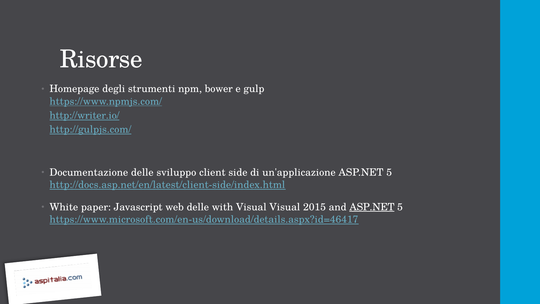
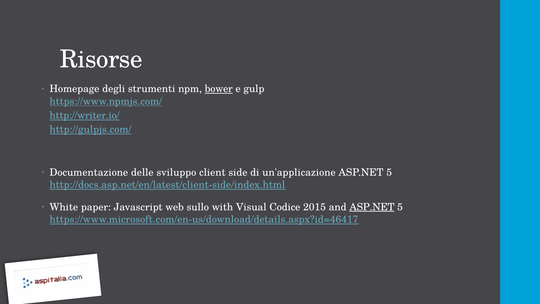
bower underline: none -> present (219, 89)
web delle: delle -> sullo (198, 207)
Visual Visual: Visual -> Codice (285, 207)
